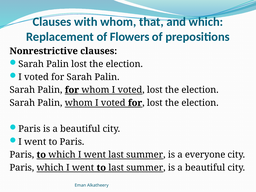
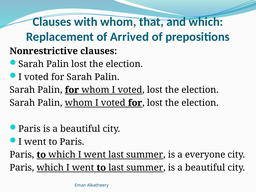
Flowers: Flowers -> Arrived (130, 37)
